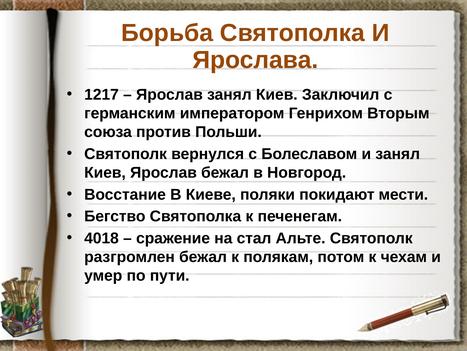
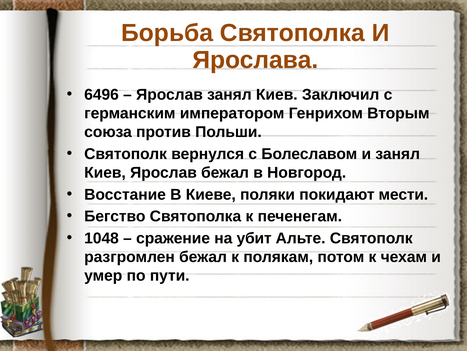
1217: 1217 -> 6496 (102, 94)
4018: 4018 -> 1048 (102, 238)
стал: стал -> убит (254, 238)
